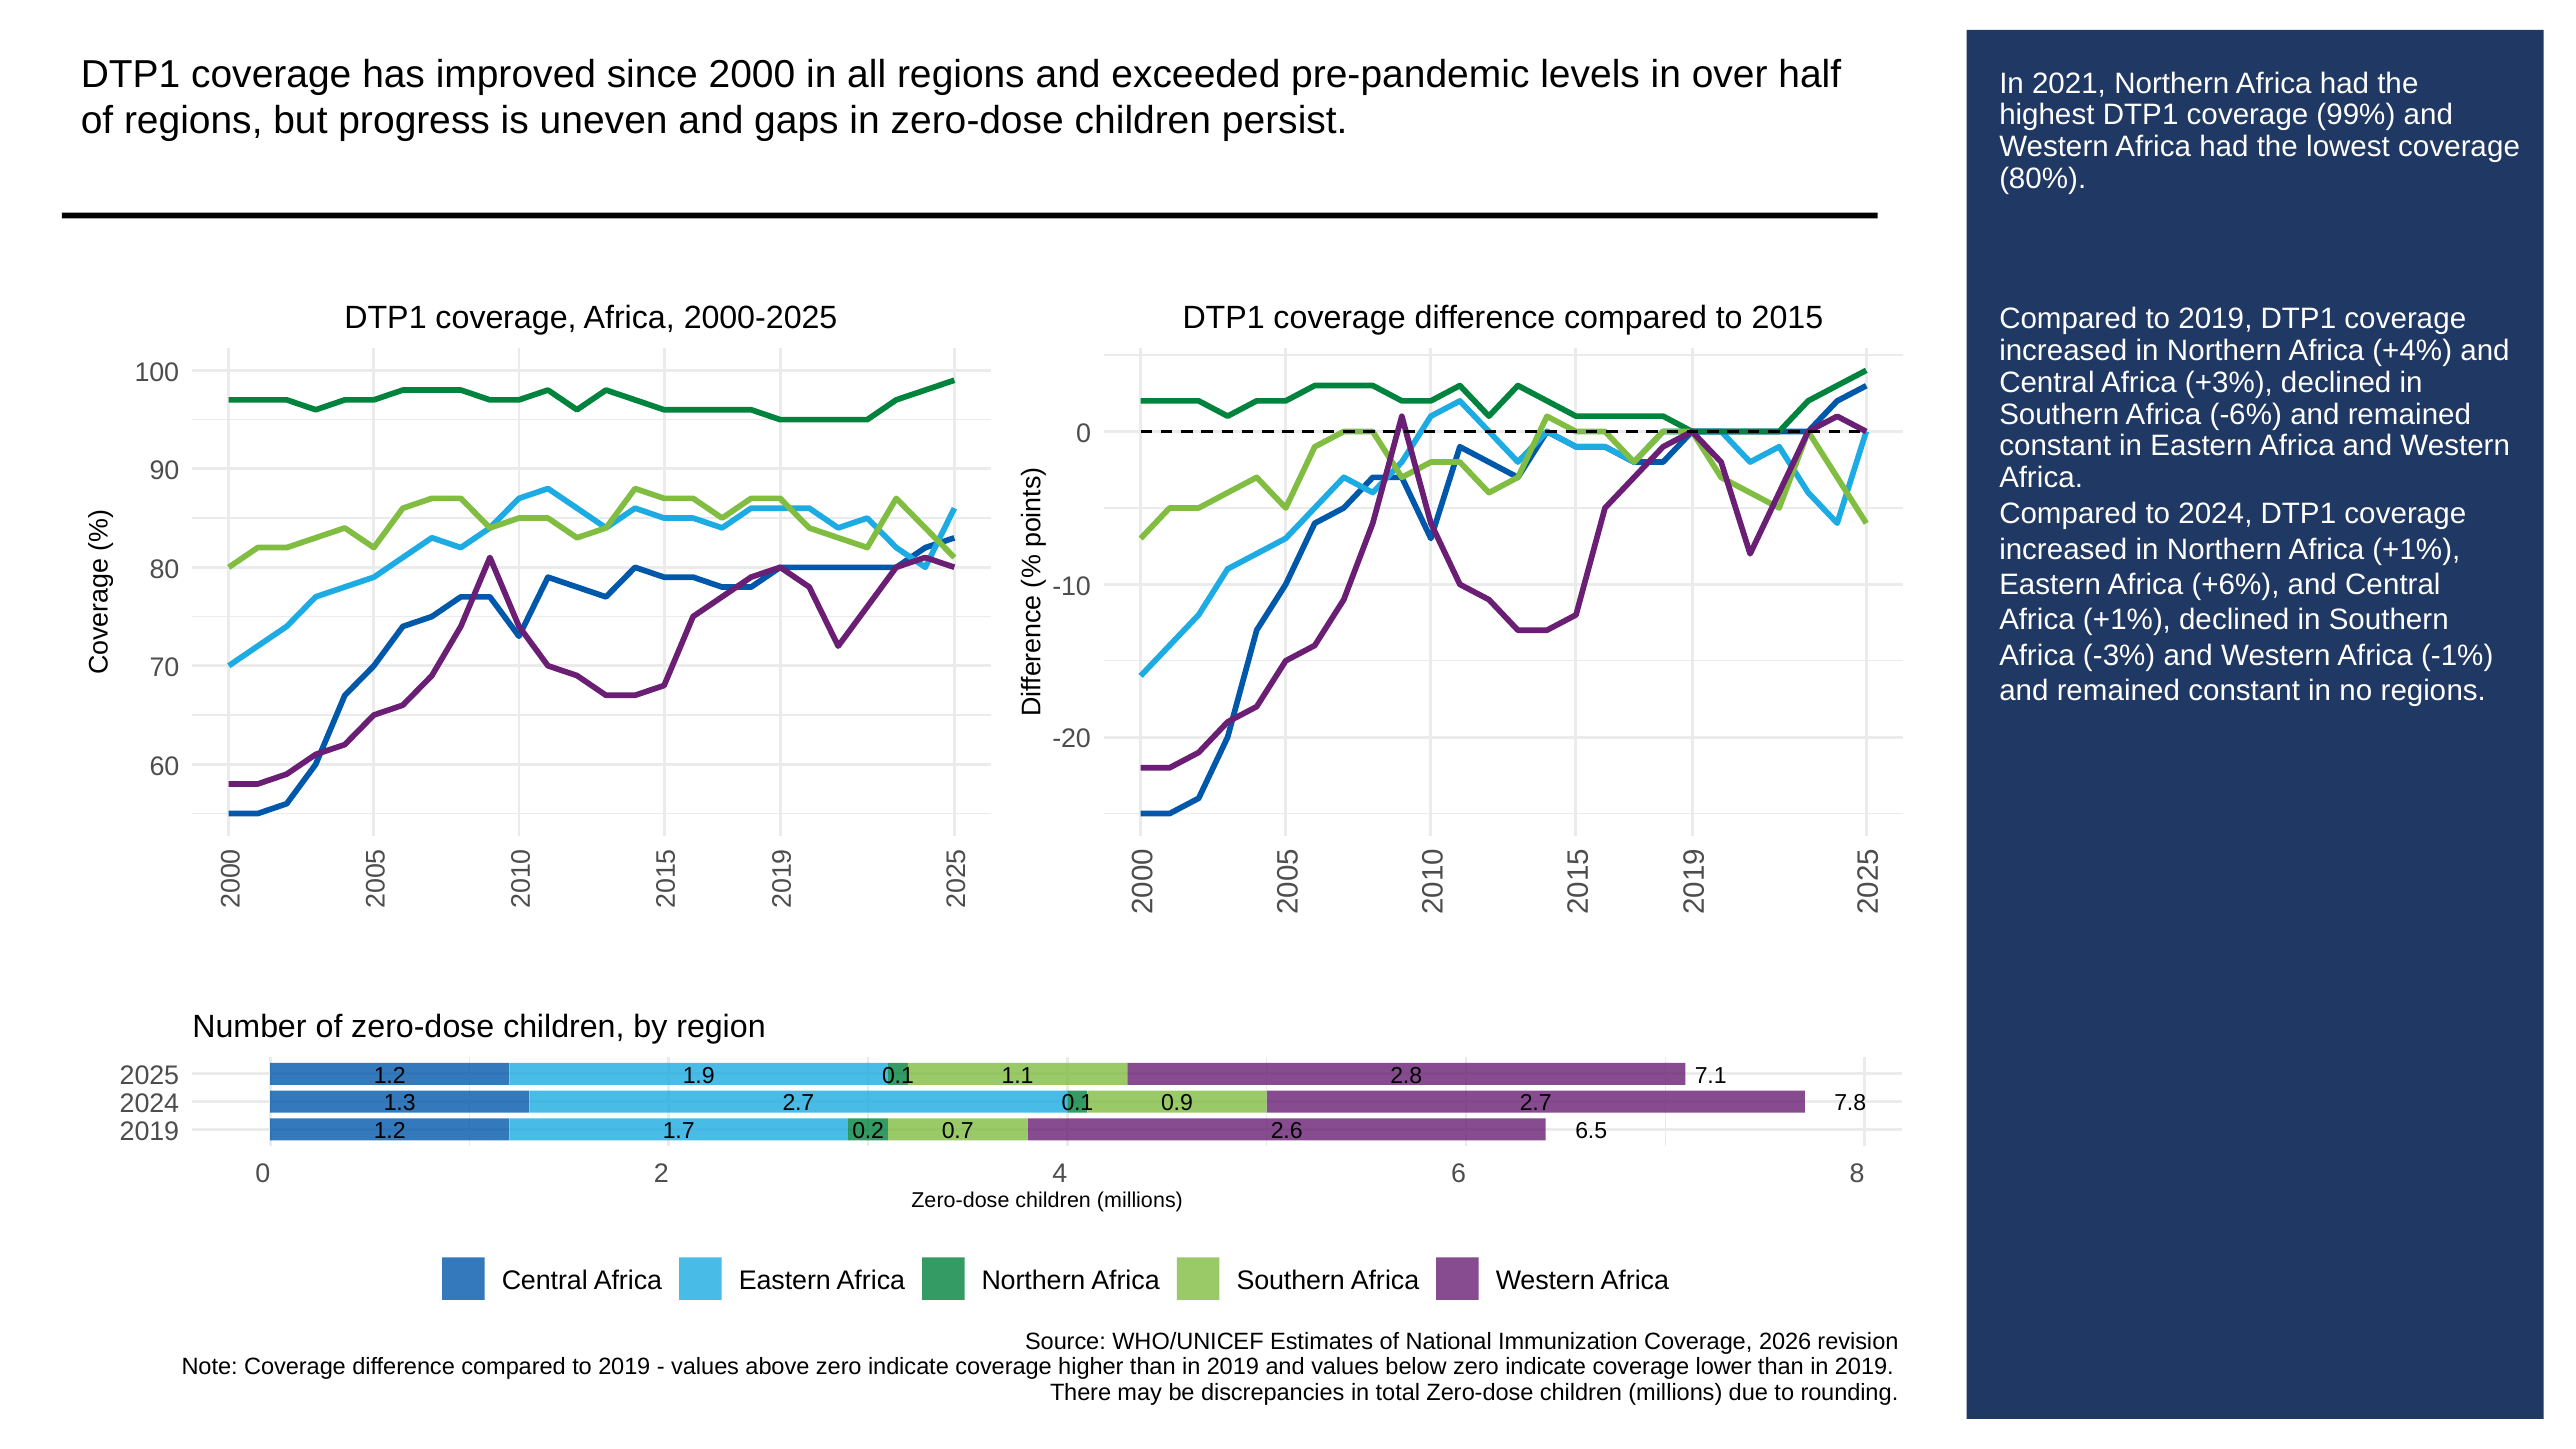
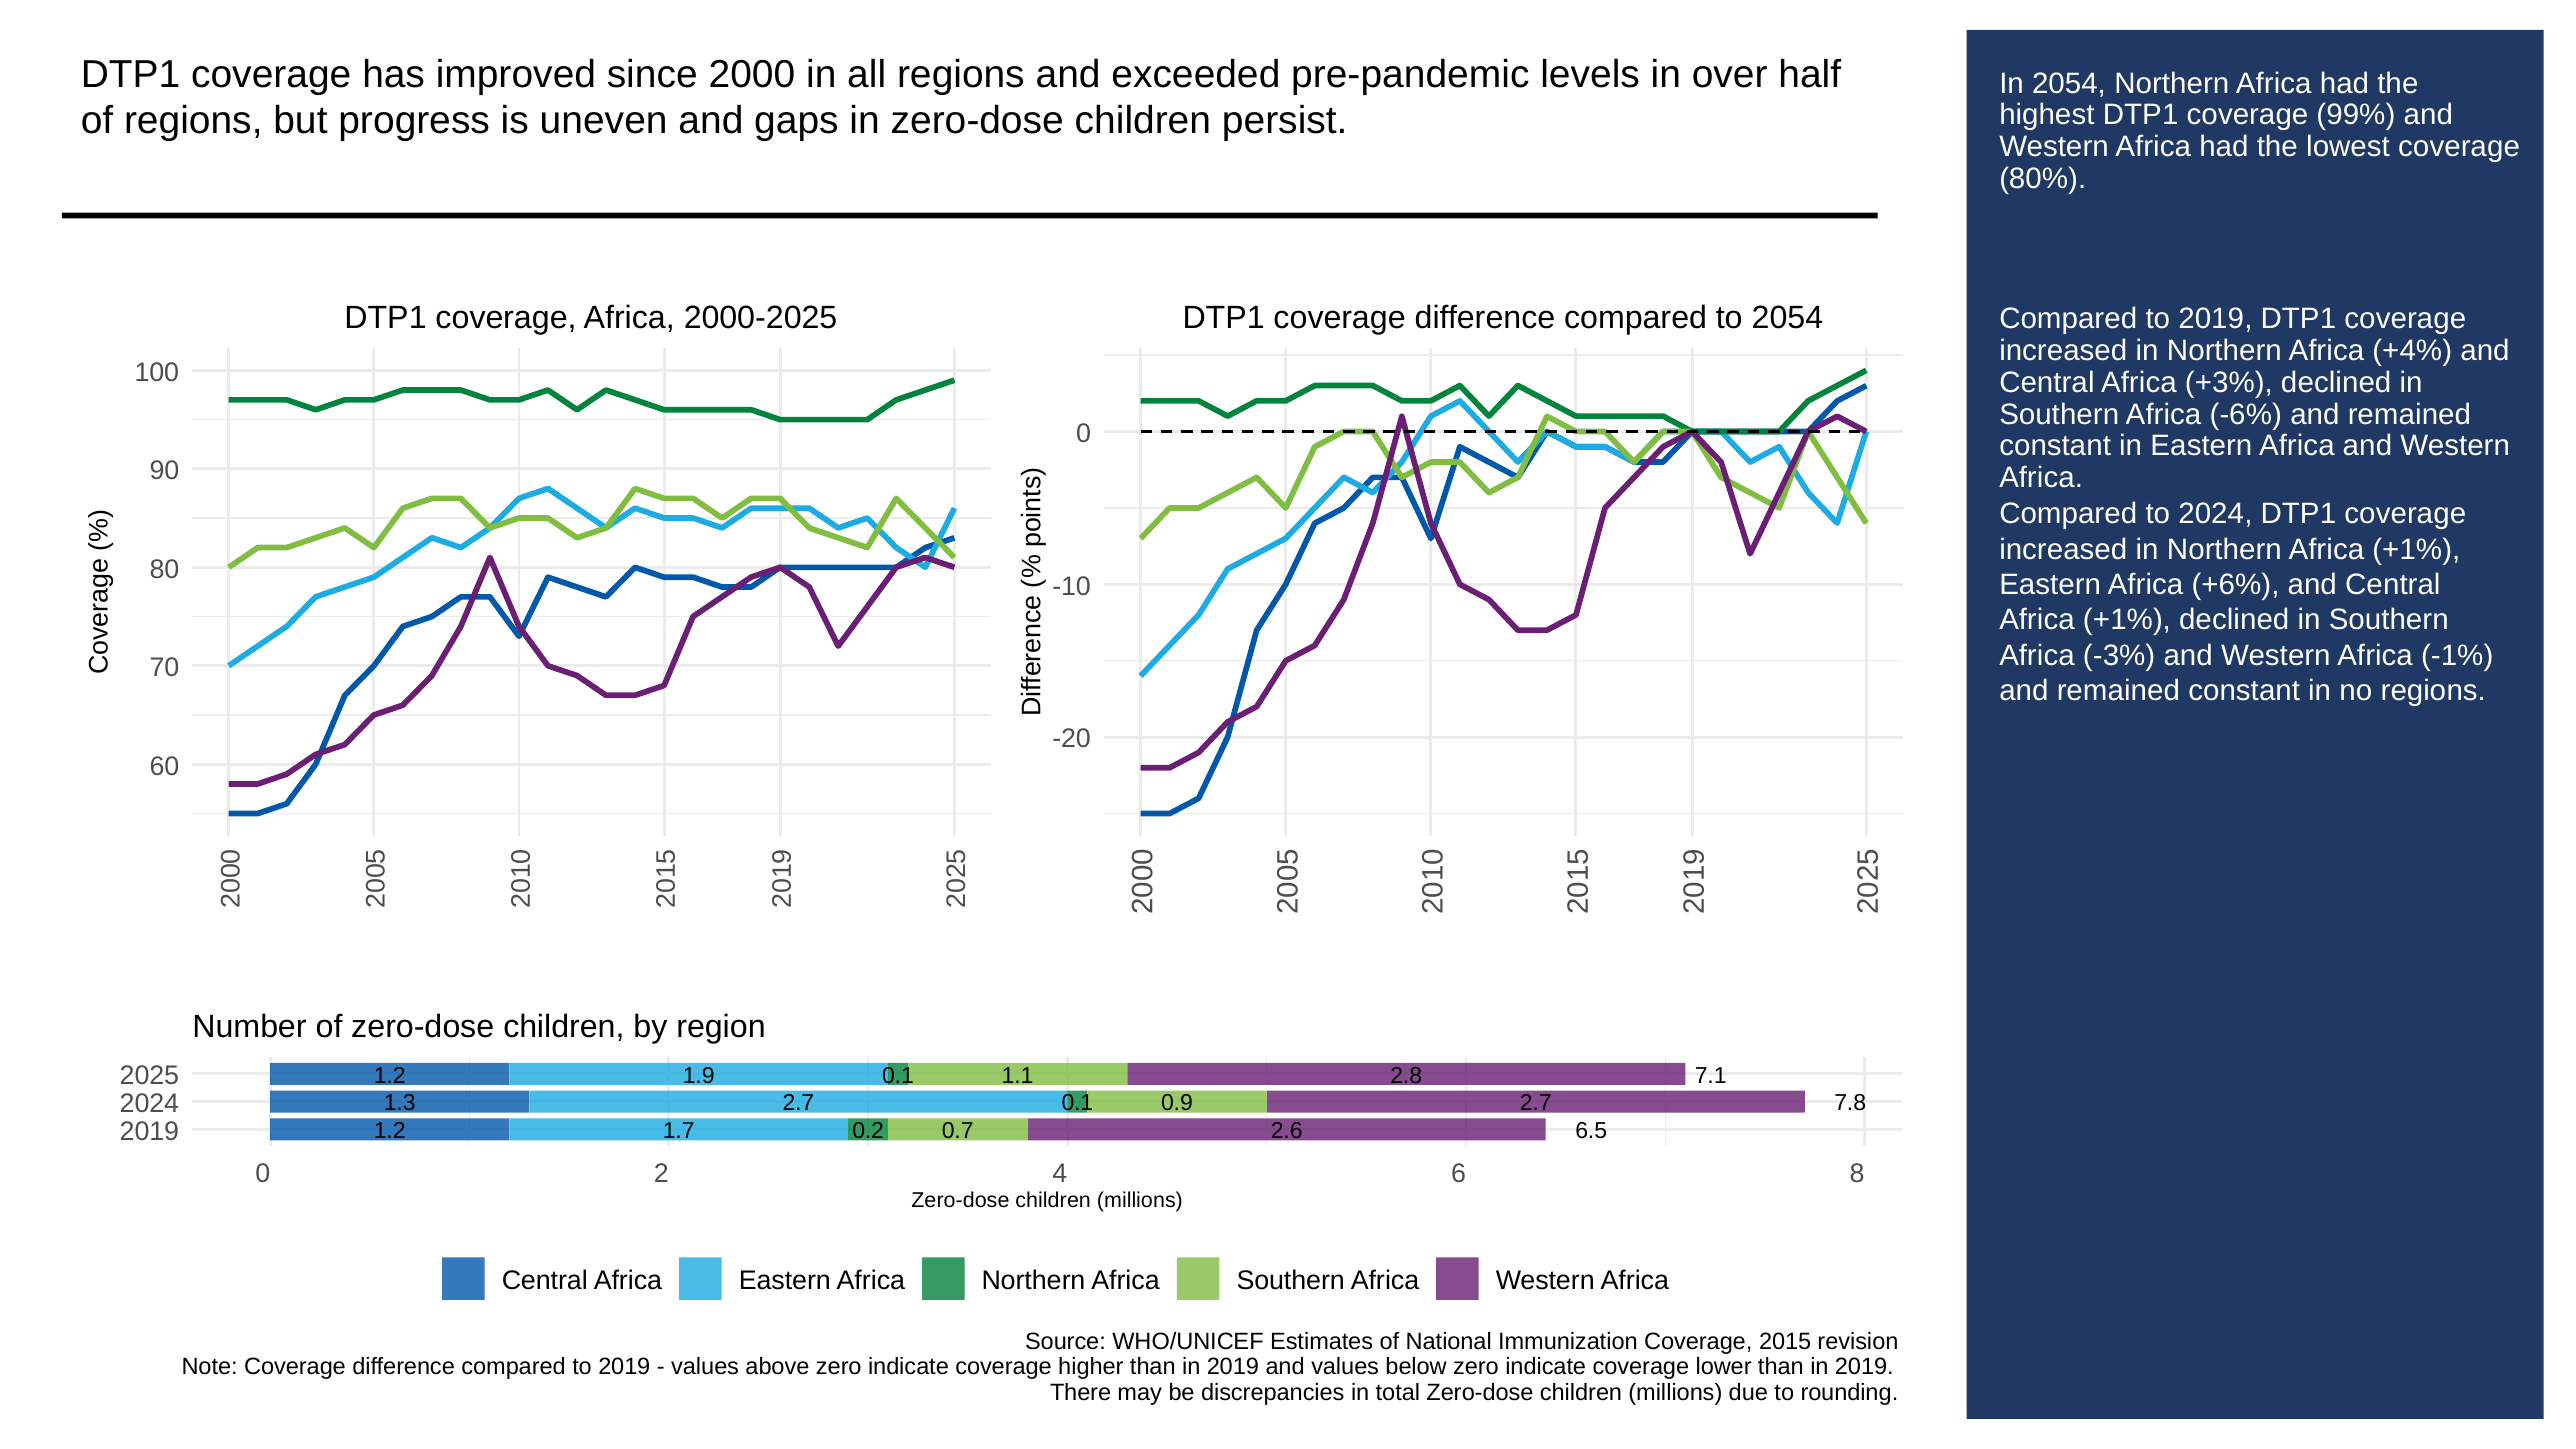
In 2021: 2021 -> 2054 (2069, 83)
to 2015: 2015 -> 2054 (1787, 317)
2026: 2026 -> 2015 (1785, 1341)
